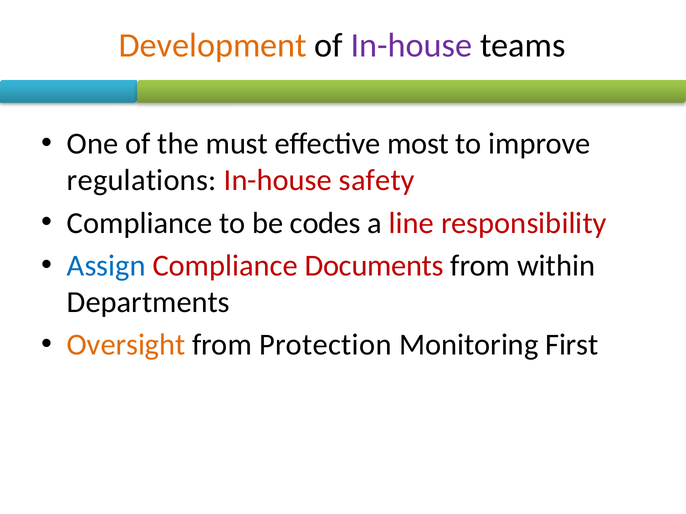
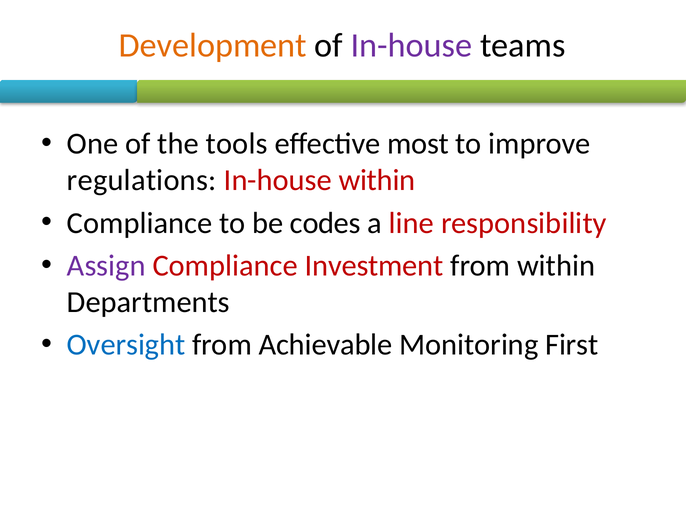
must: must -> tools (237, 144)
In-house safety: safety -> within (377, 181)
Assign colour: blue -> purple (106, 266)
Documents: Documents -> Investment (374, 266)
Oversight colour: orange -> blue (126, 345)
Protection: Protection -> Achievable (326, 345)
